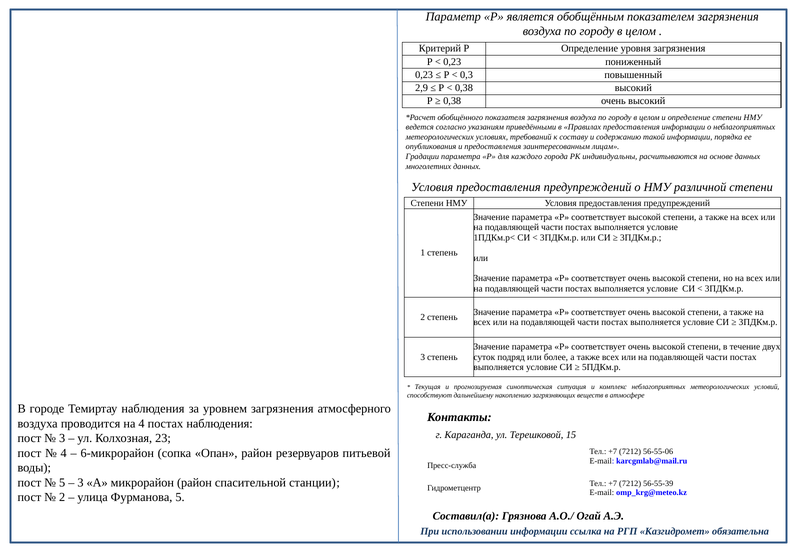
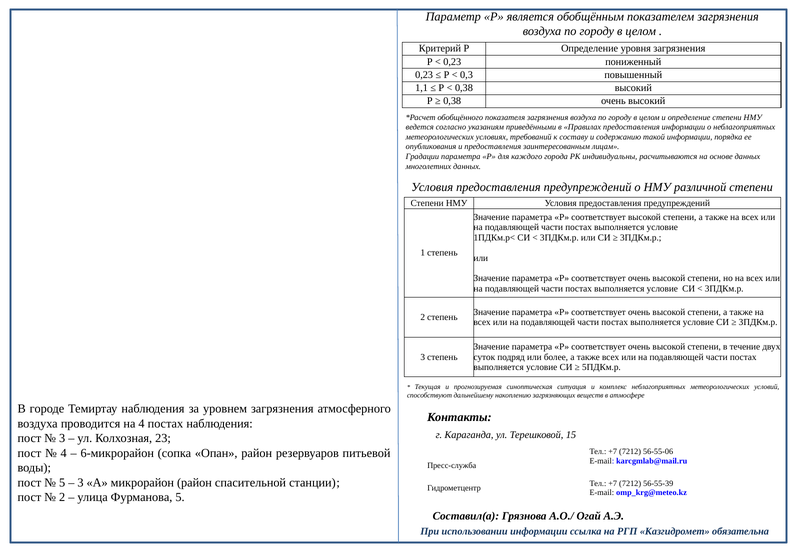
2,9: 2,9 -> 1,1 (422, 88)
